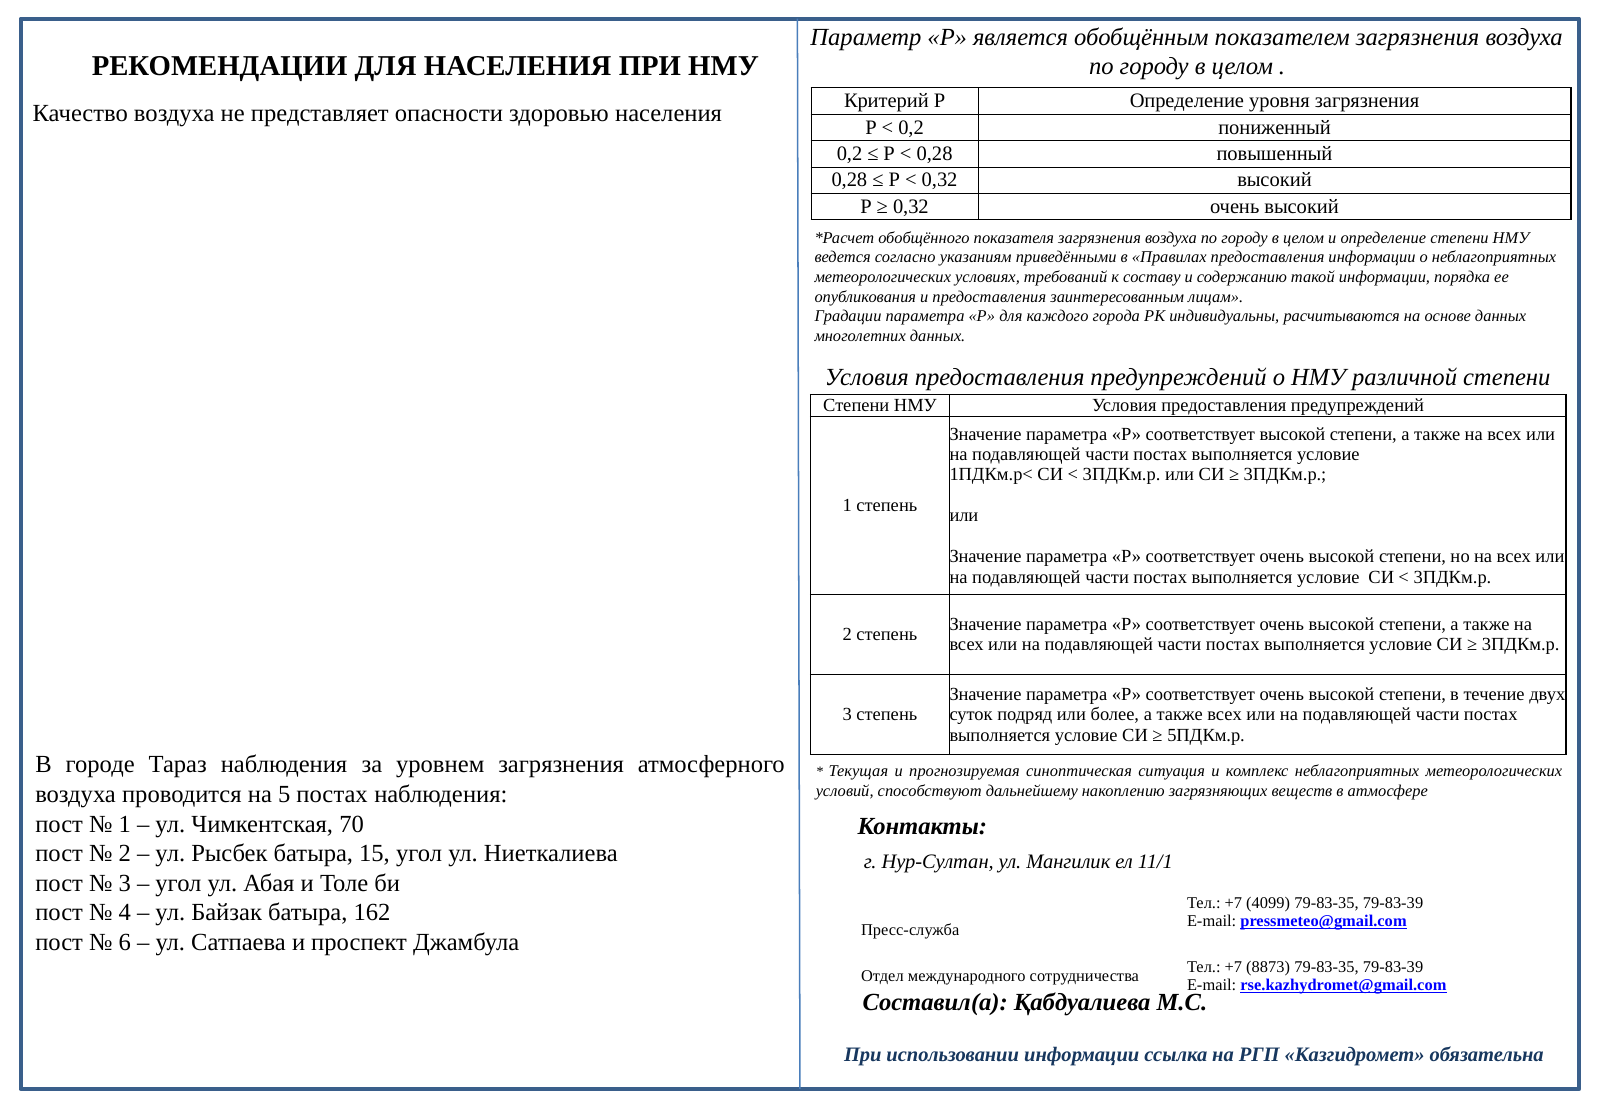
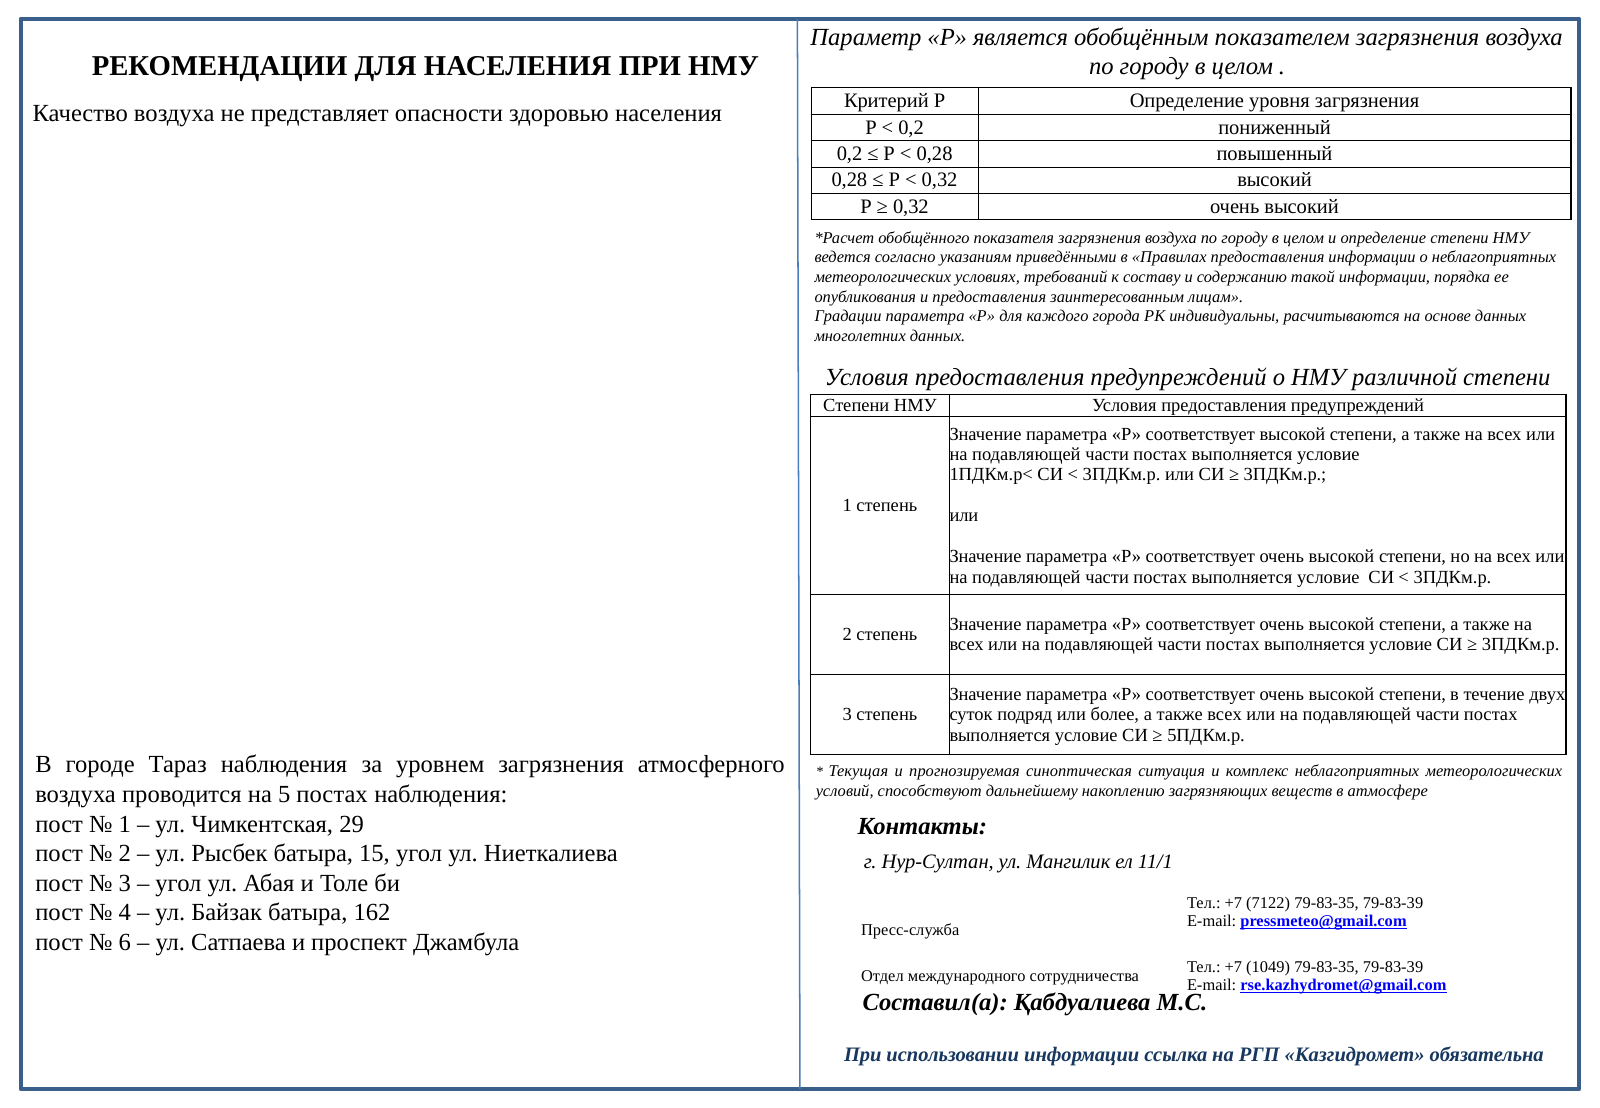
70: 70 -> 29 (352, 824)
4099: 4099 -> 7122 (1268, 902)
8873: 8873 -> 1049 (1268, 966)
